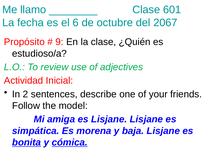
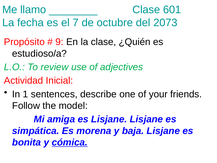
6: 6 -> 7 (76, 23)
2067: 2067 -> 2073 (165, 23)
2: 2 -> 1 (26, 94)
bonita underline: present -> none (27, 142)
